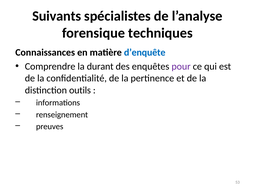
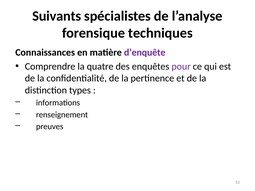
d’enquête colour: blue -> purple (145, 53)
durant: durant -> quatre (100, 66)
outils: outils -> types (80, 90)
